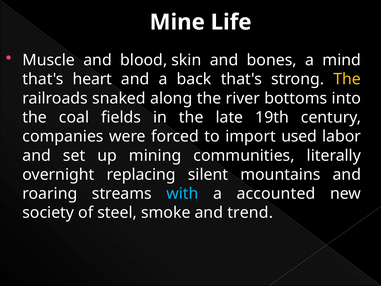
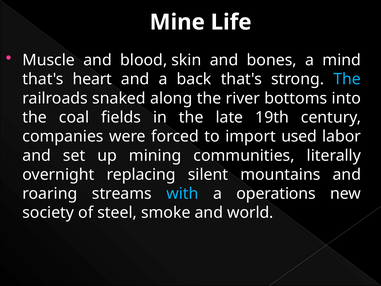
The colour: yellow -> light blue (347, 79)
accounted: accounted -> operations (276, 193)
trend: trend -> world (250, 213)
